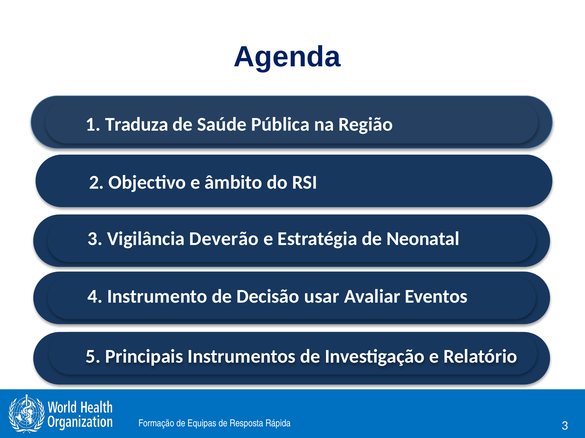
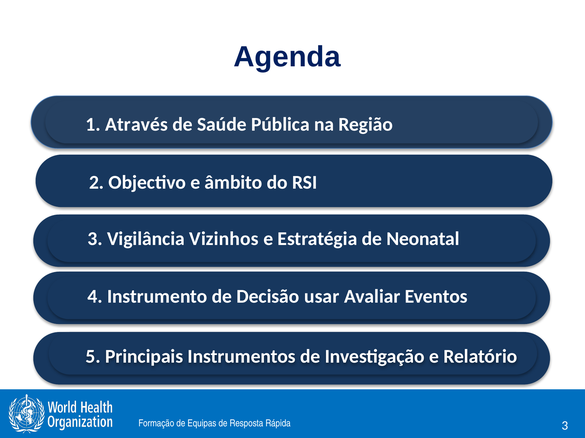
Traduza: Traduza -> Através (137, 125)
Deverão: Deverão -> Vizinhos (224, 239)
